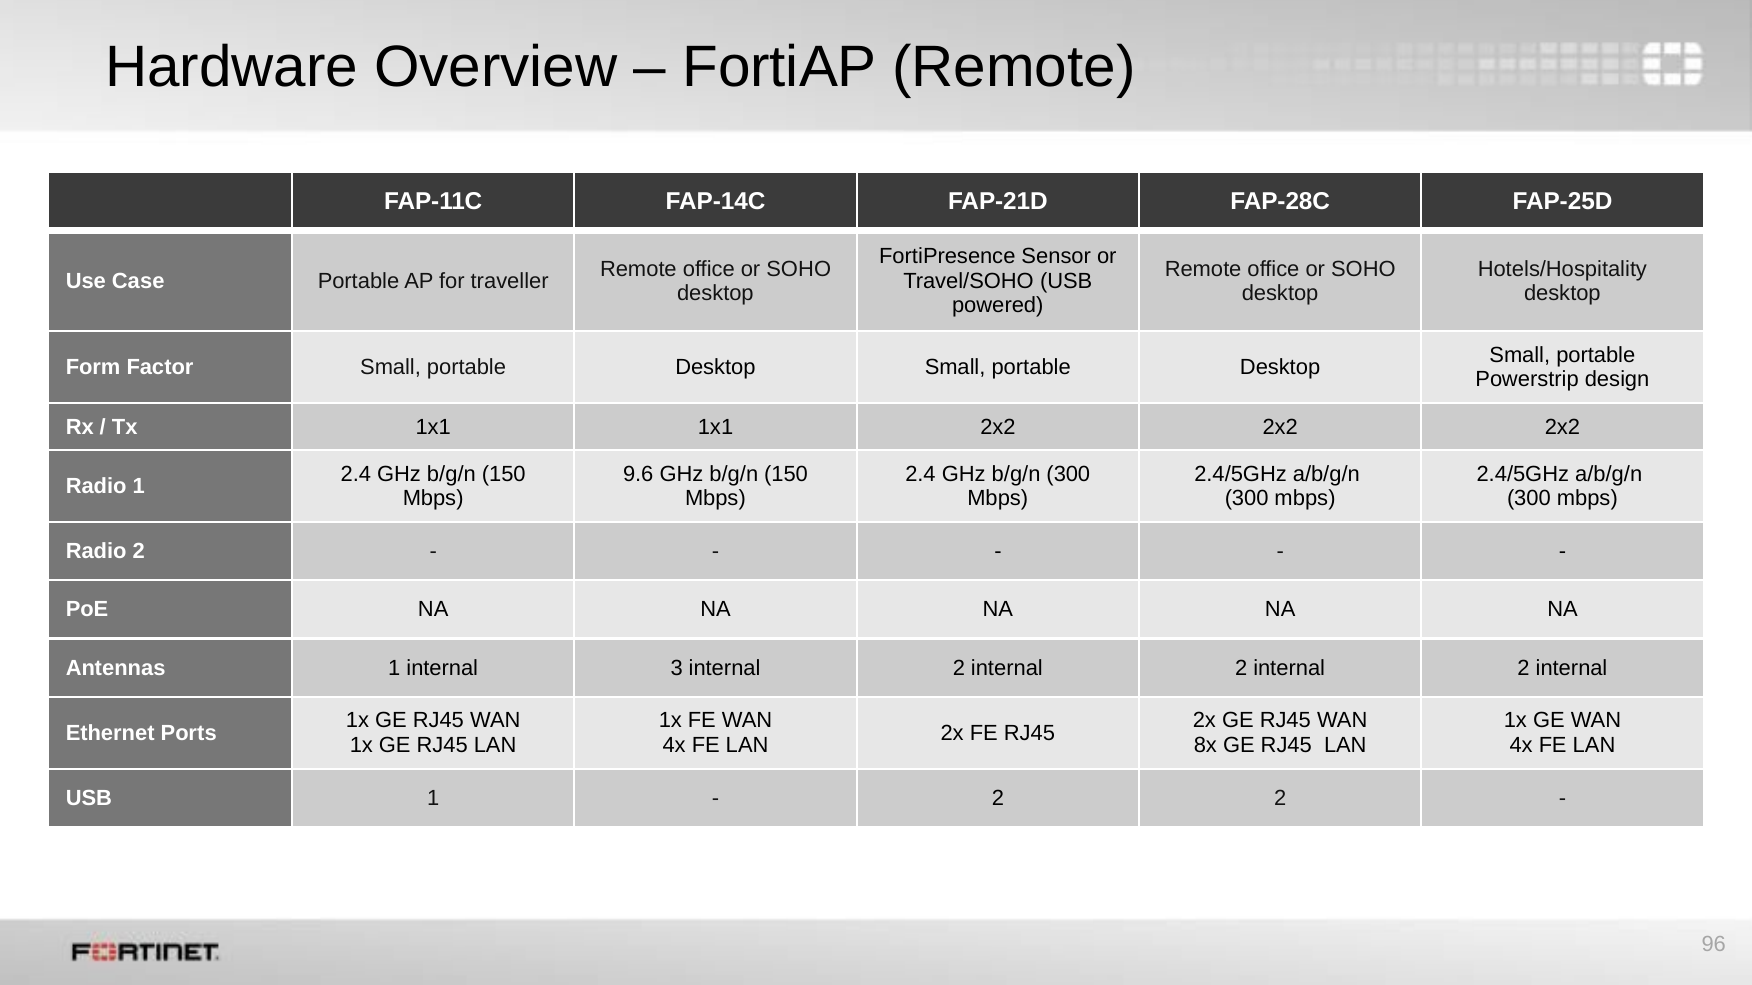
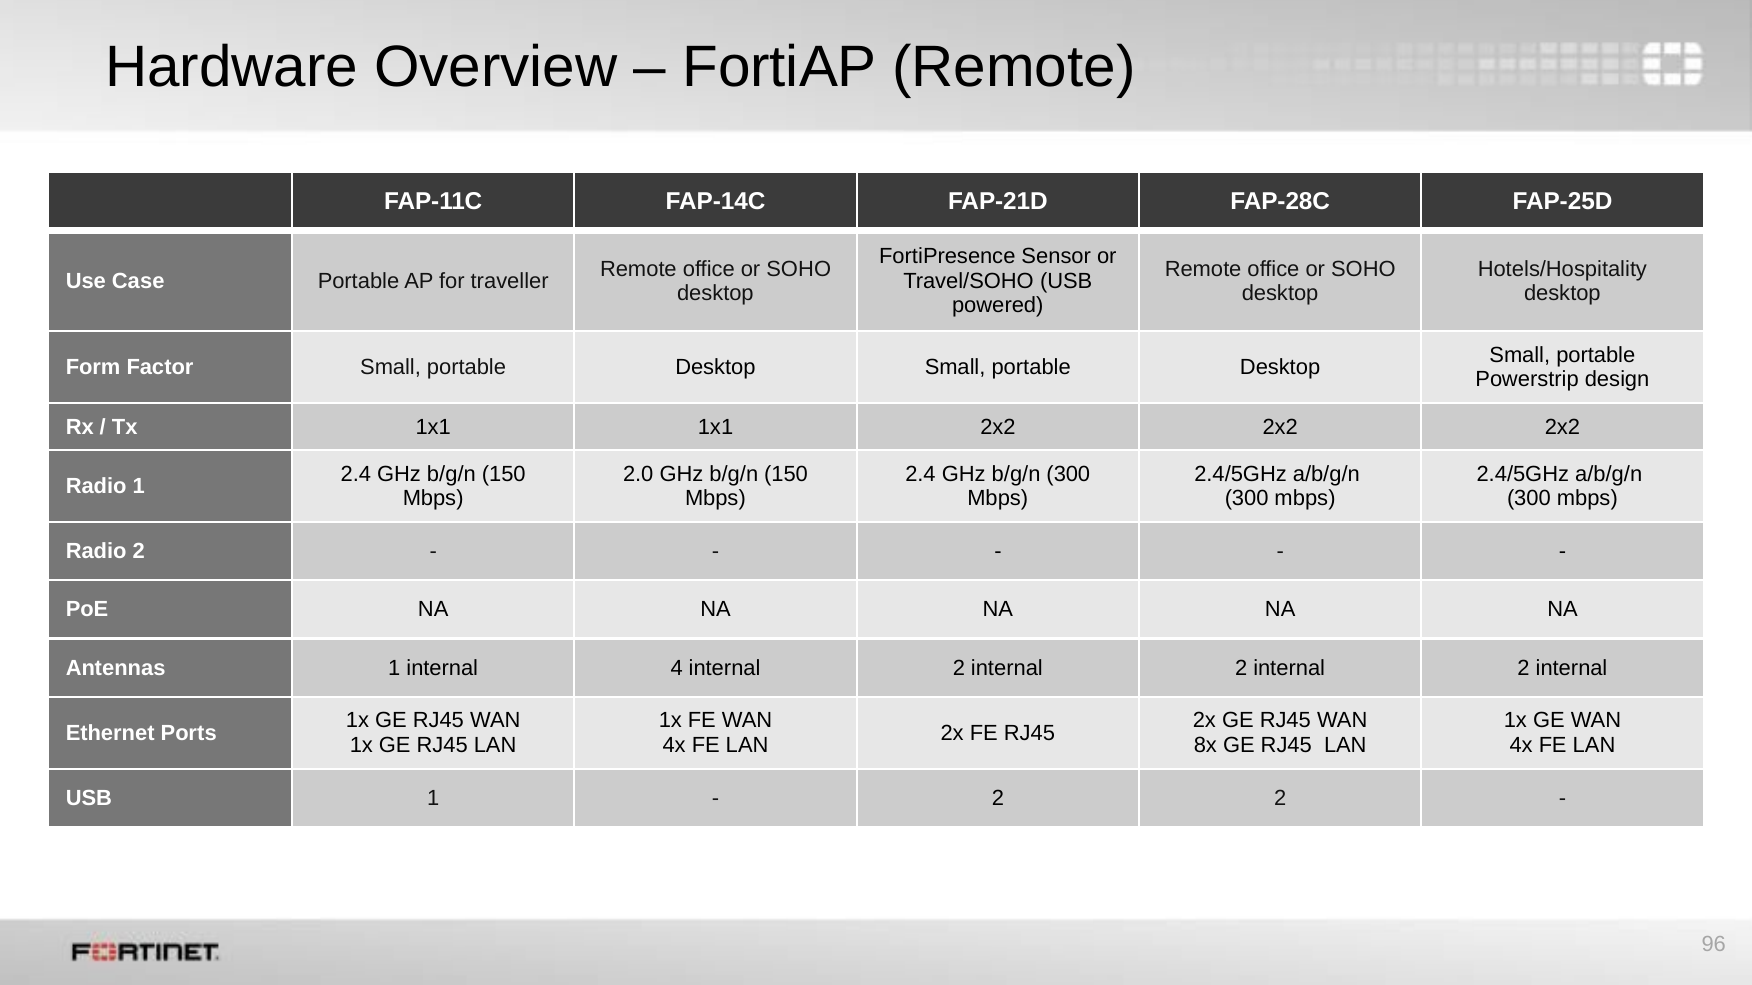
9.6: 9.6 -> 2.0 (638, 474)
3: 3 -> 4 (677, 668)
